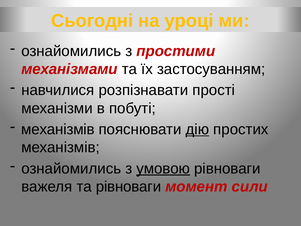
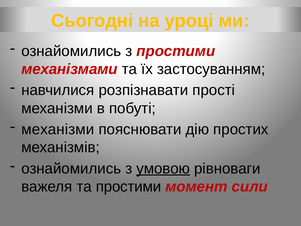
механізмів: механізмів -> механізми (58, 129)
дію underline: present -> none (197, 129)
та рівноваги: рівноваги -> простими (128, 186)
